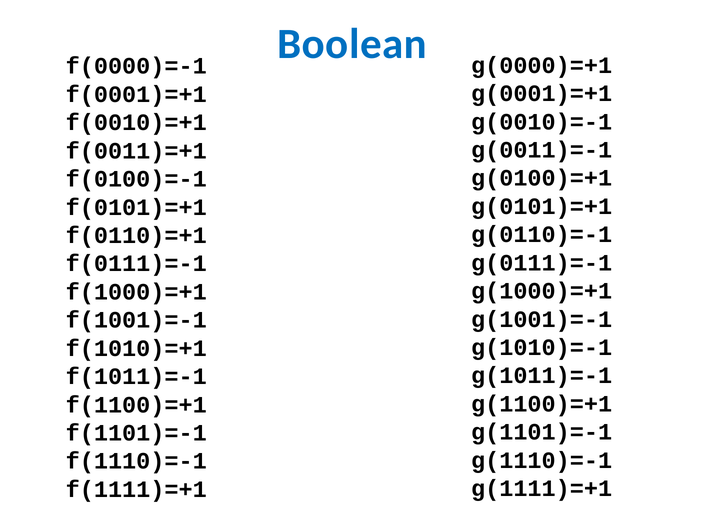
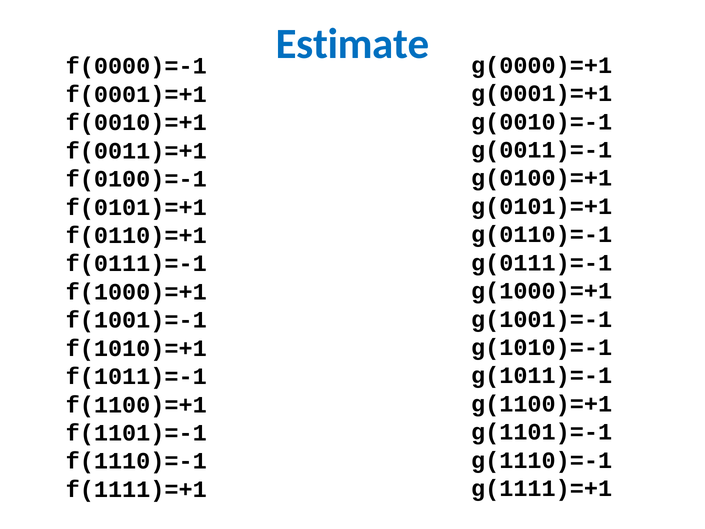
Boolean: Boolean -> Estimate (353, 44)
